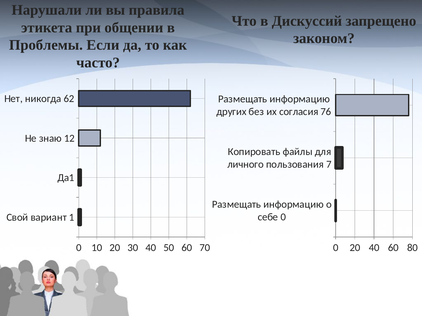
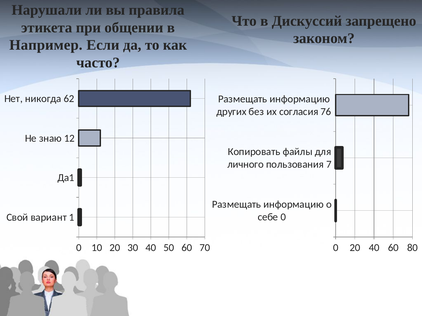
Проблемы: Проблемы -> Например (46, 45)
